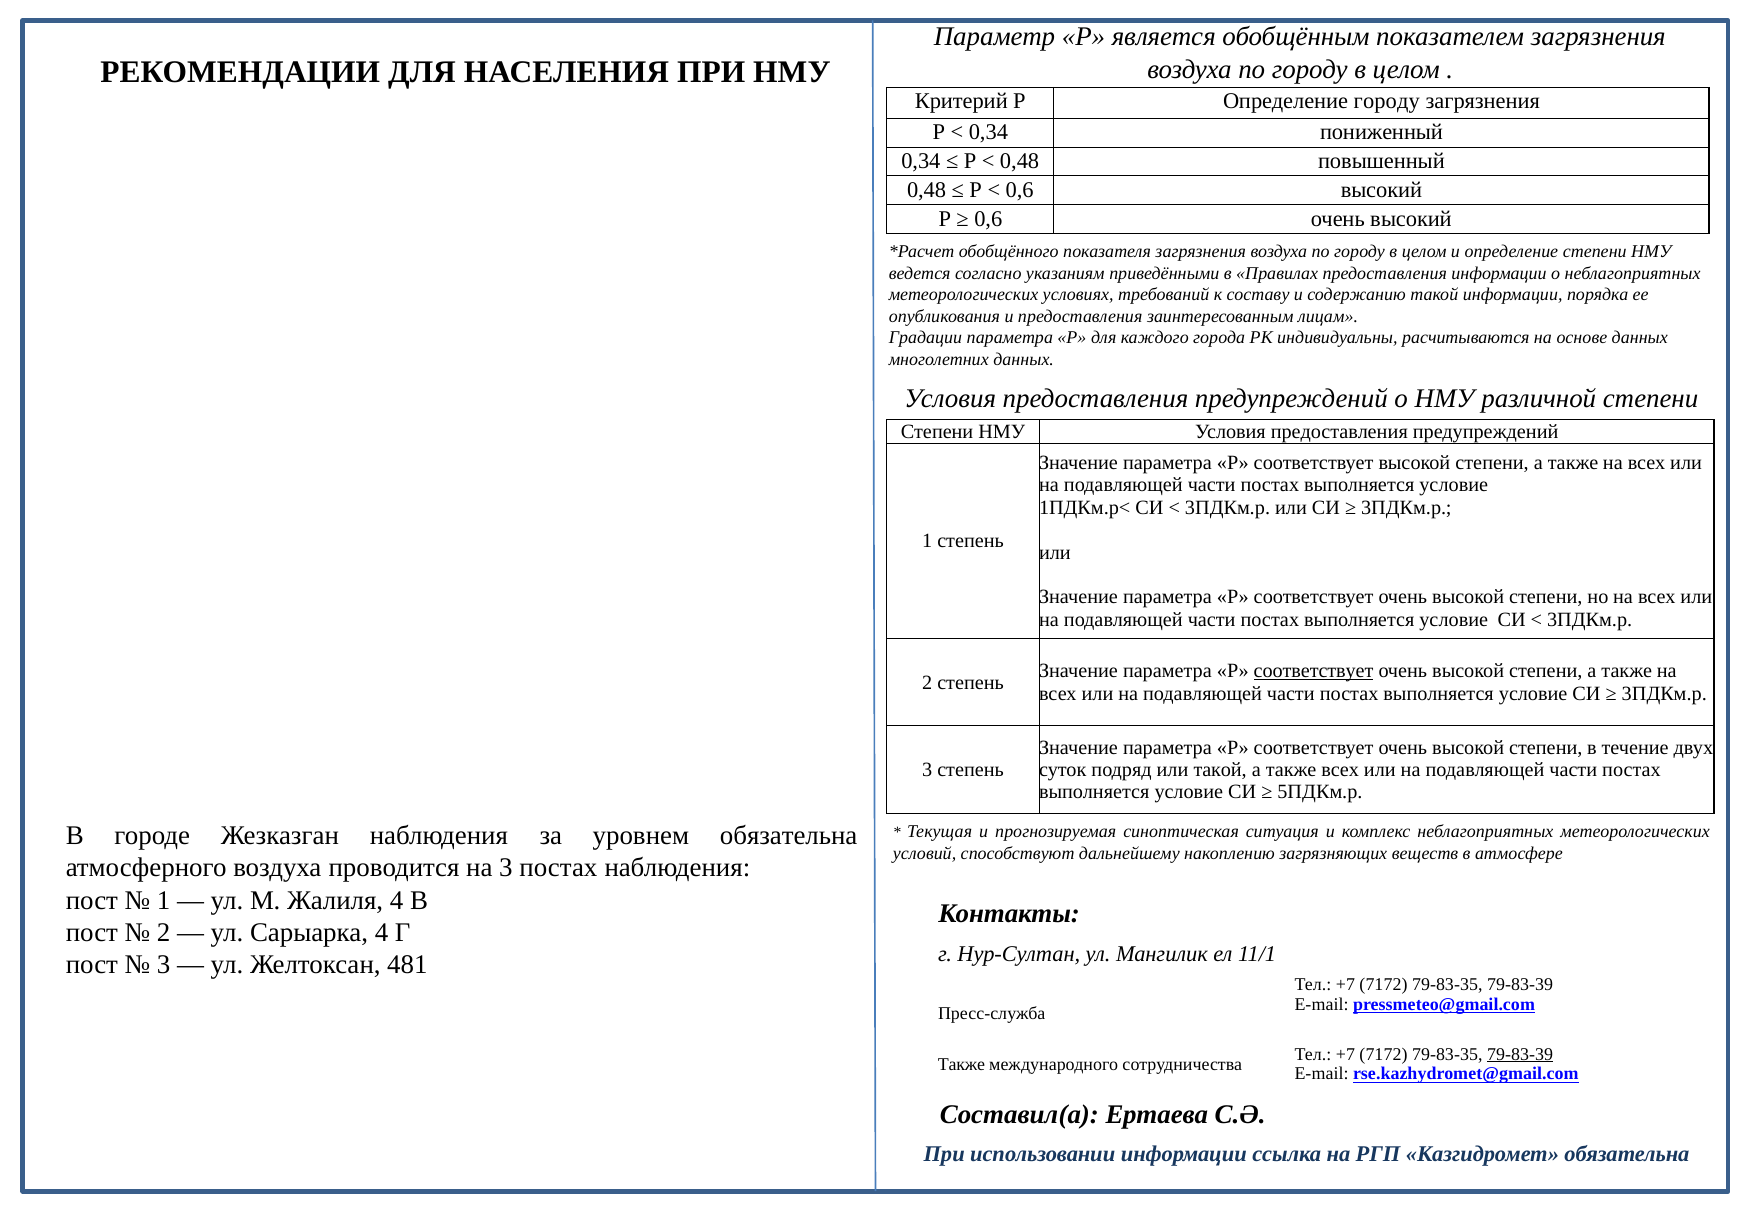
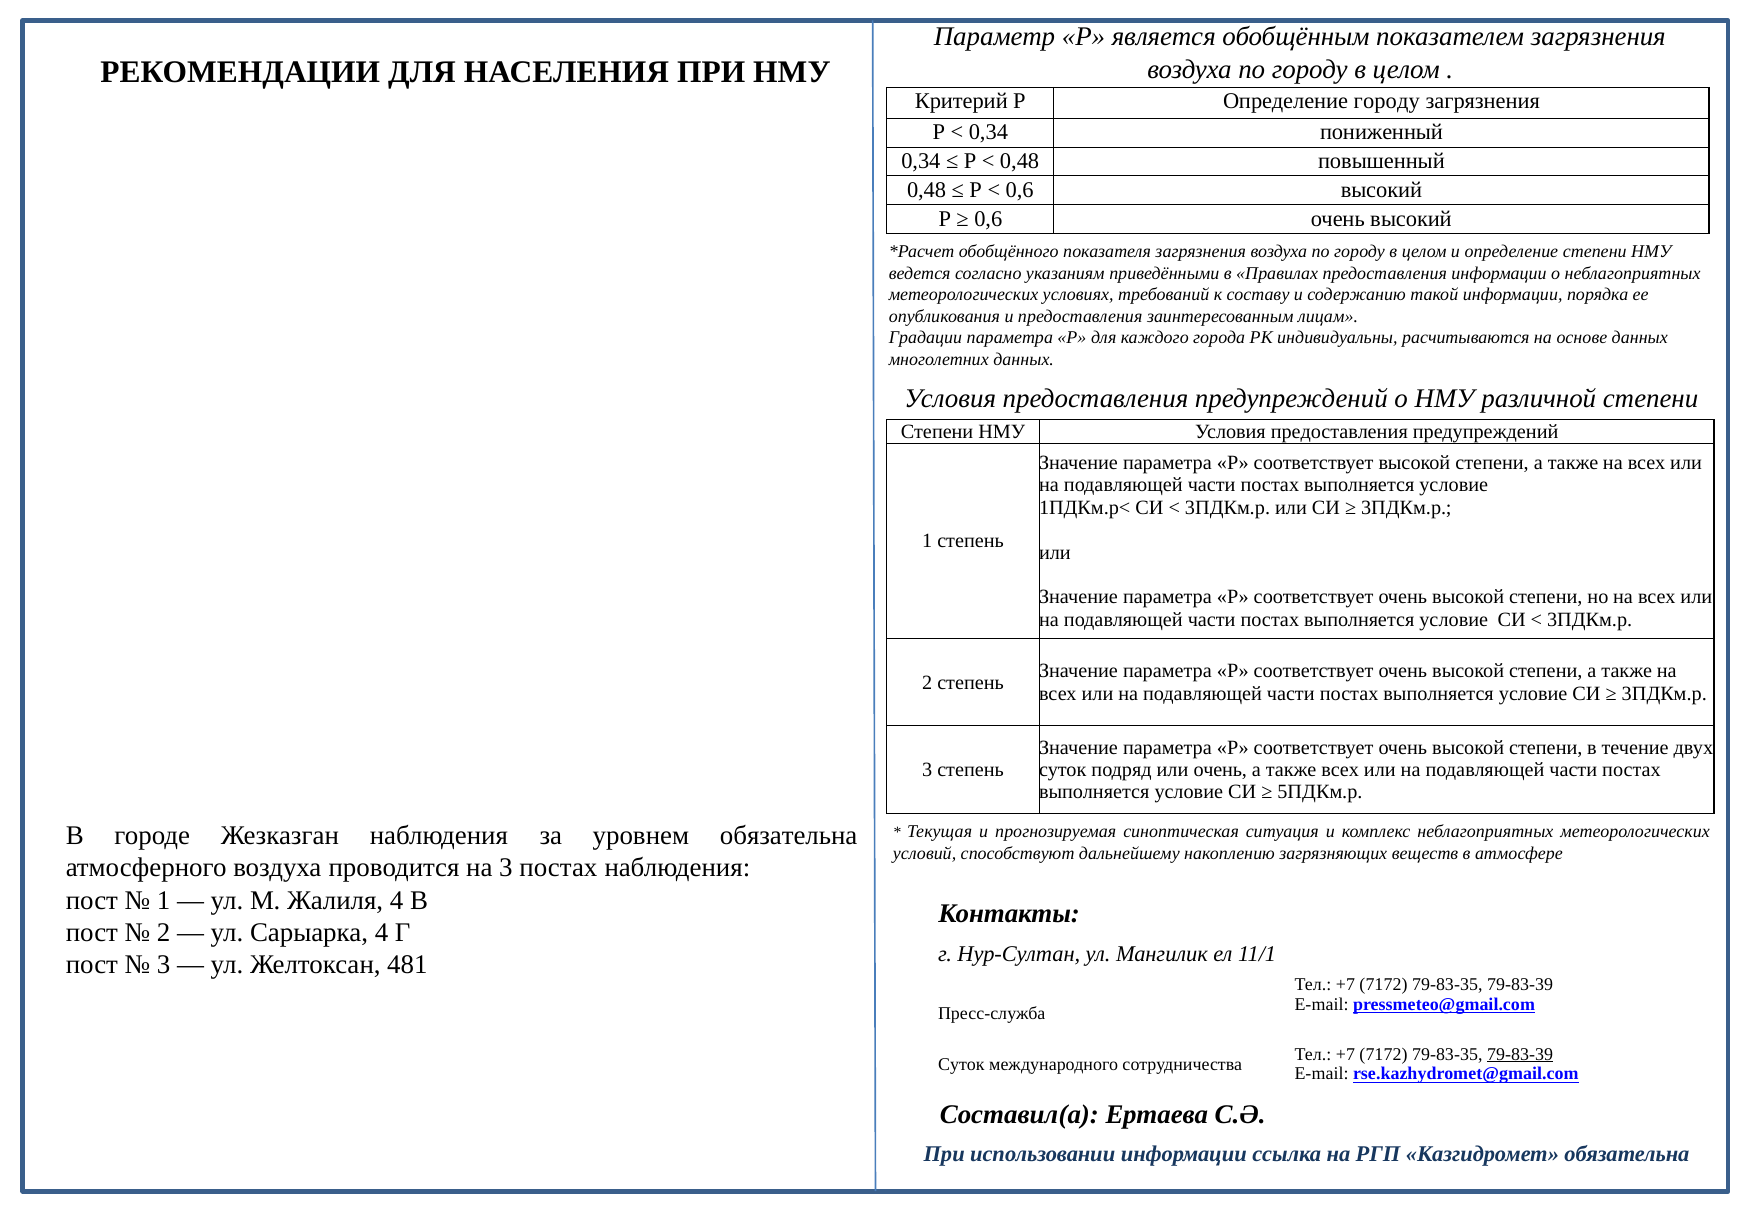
соответствует underline: present -> none (1314, 671)
или такой: такой -> очень (1220, 770)
Также: Также -> Суток (961, 1064)
